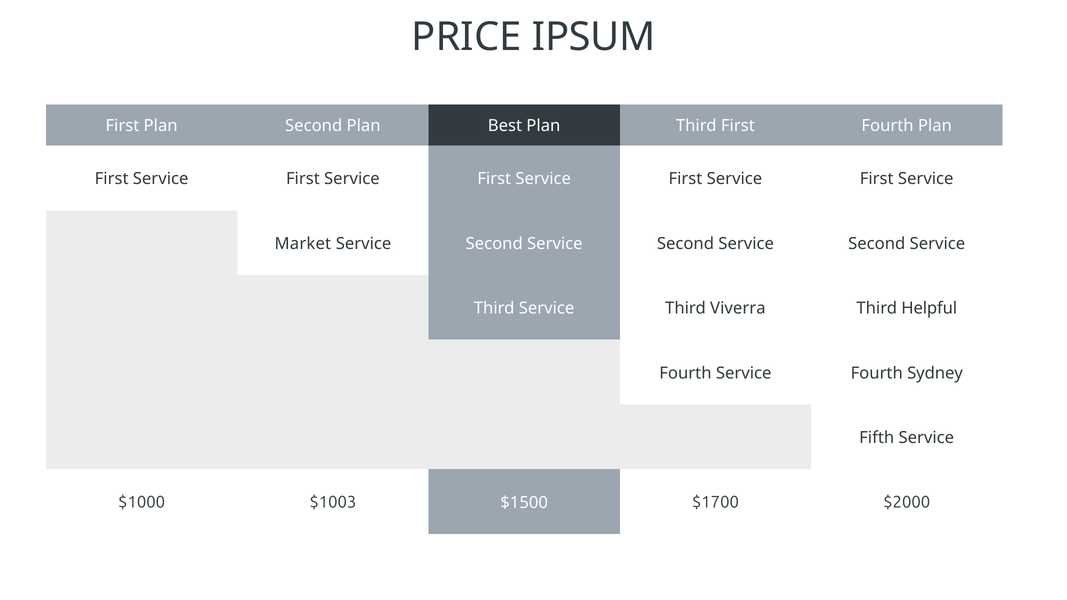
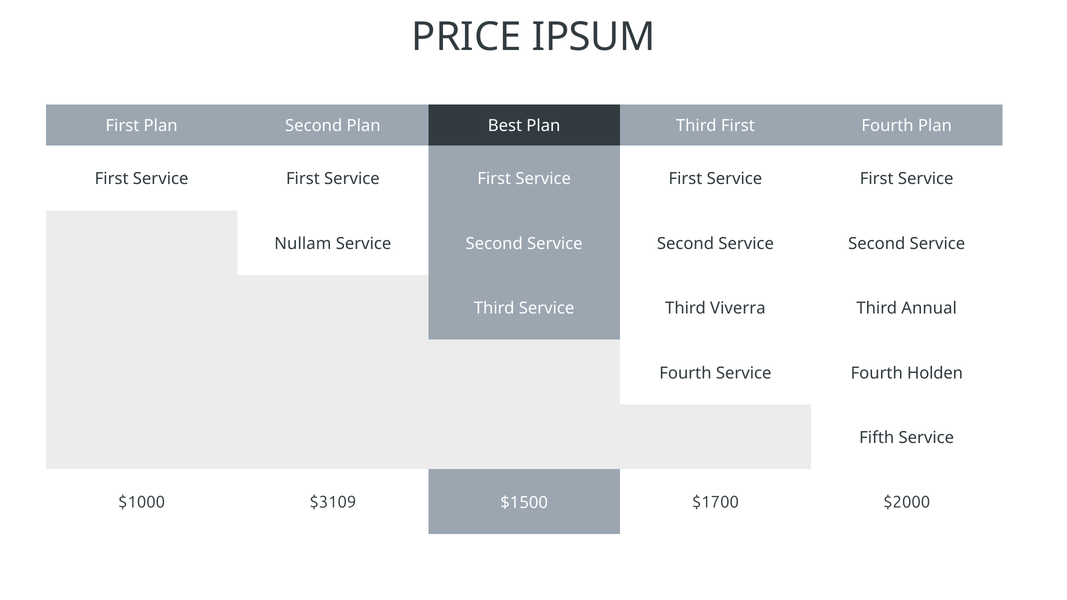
Market: Market -> Nullam (303, 244)
Helpful: Helpful -> Annual (929, 308)
Sydney: Sydney -> Holden (935, 373)
$1003: $1003 -> $3109 (333, 502)
